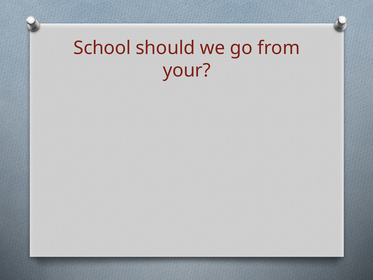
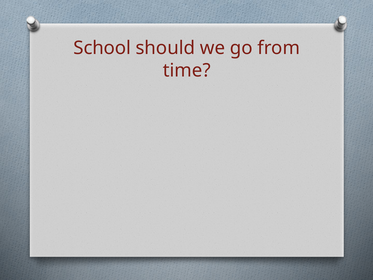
your: your -> time (187, 70)
